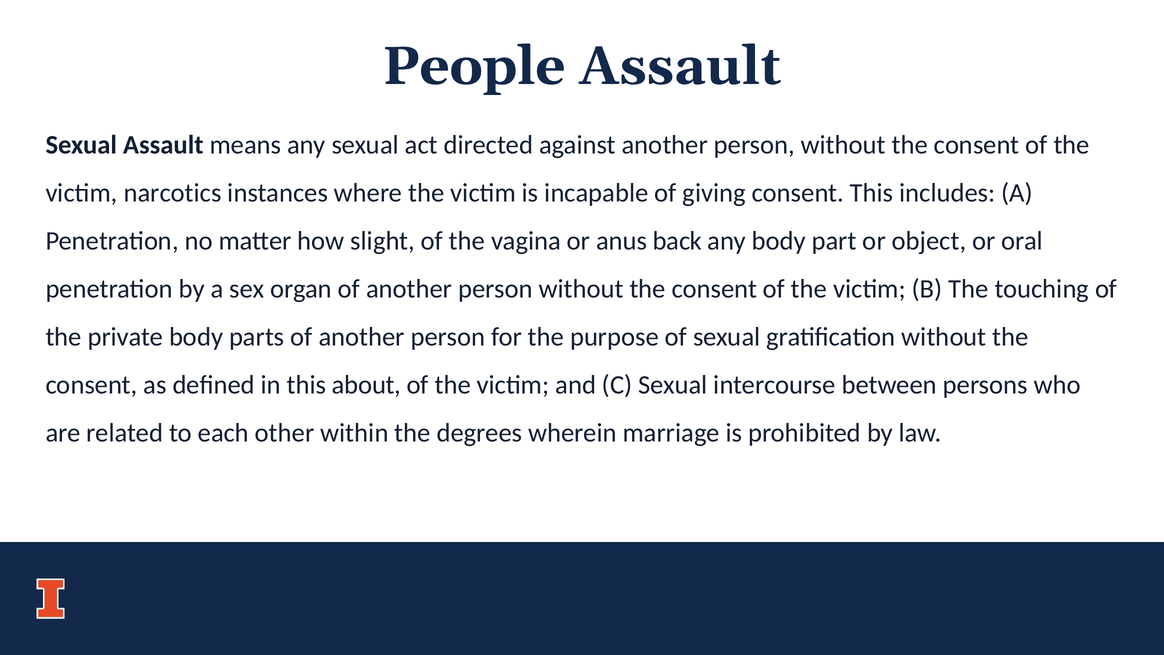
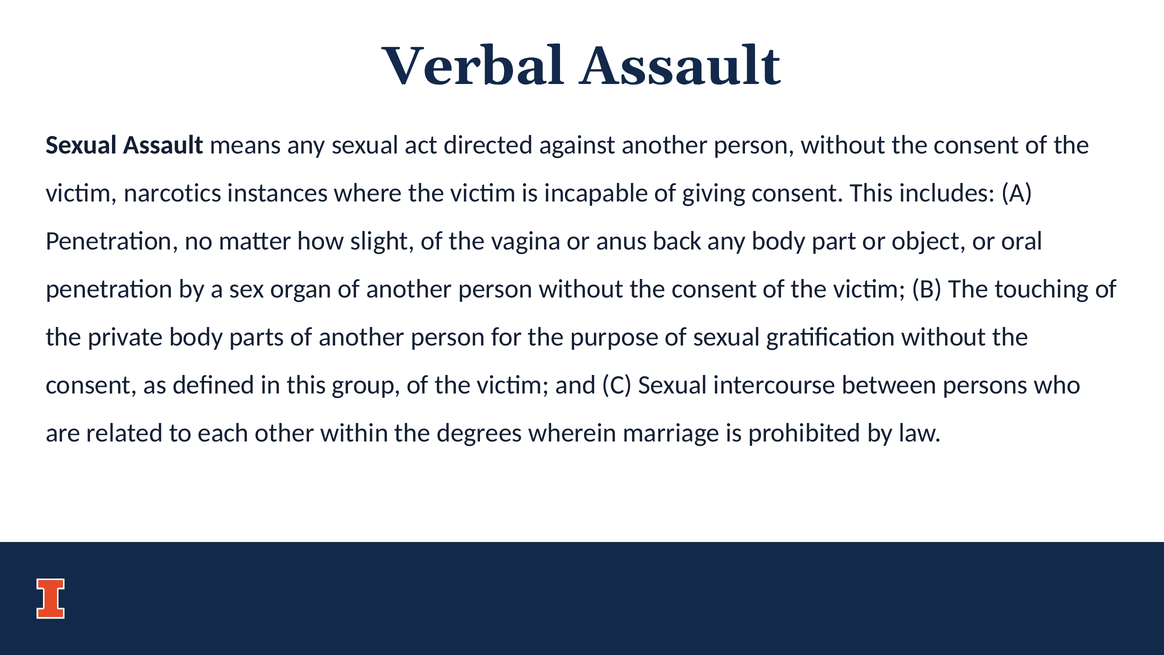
People: People -> Verbal (474, 66)
about: about -> group (367, 385)
